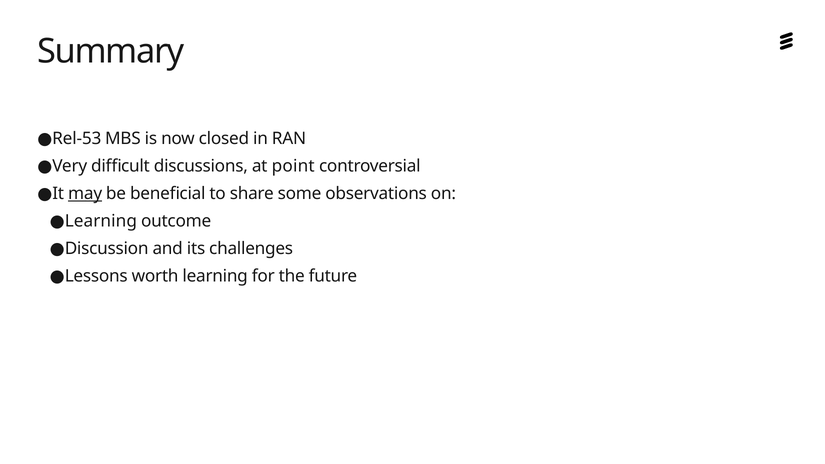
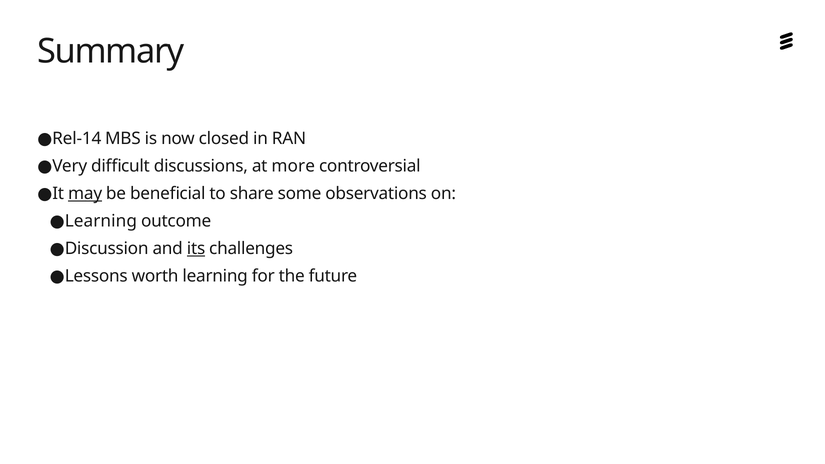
Rel-53: Rel-53 -> Rel-14 (77, 139)
point: point -> more (293, 166)
its underline: none -> present (196, 249)
